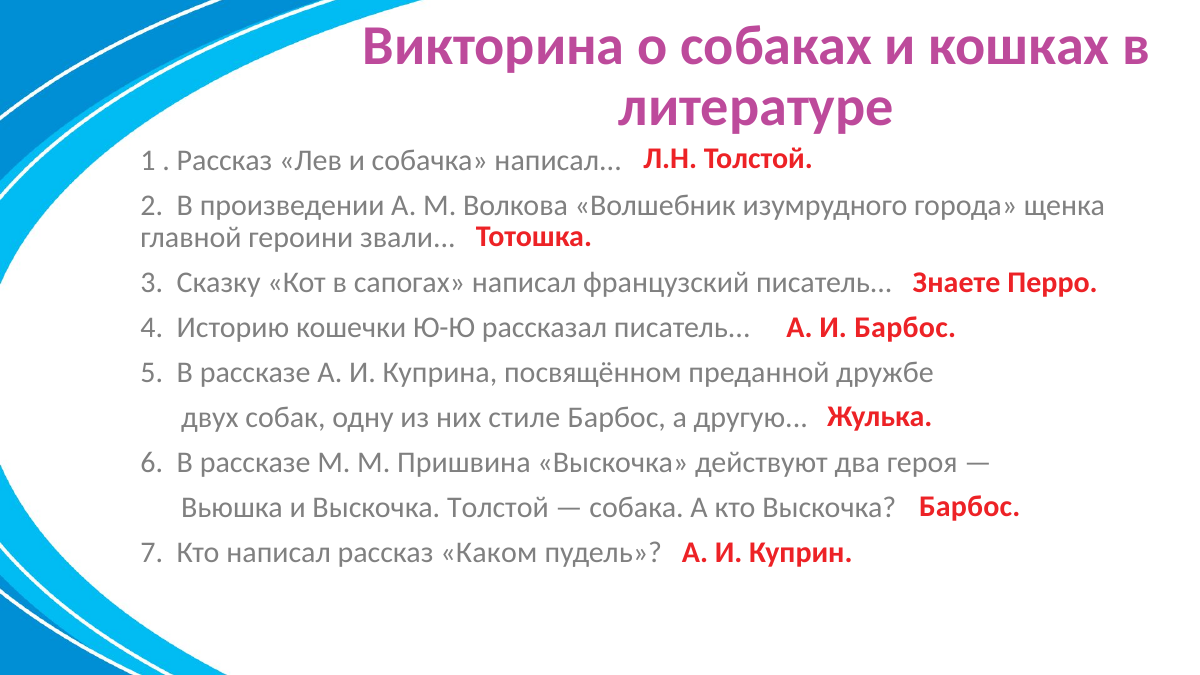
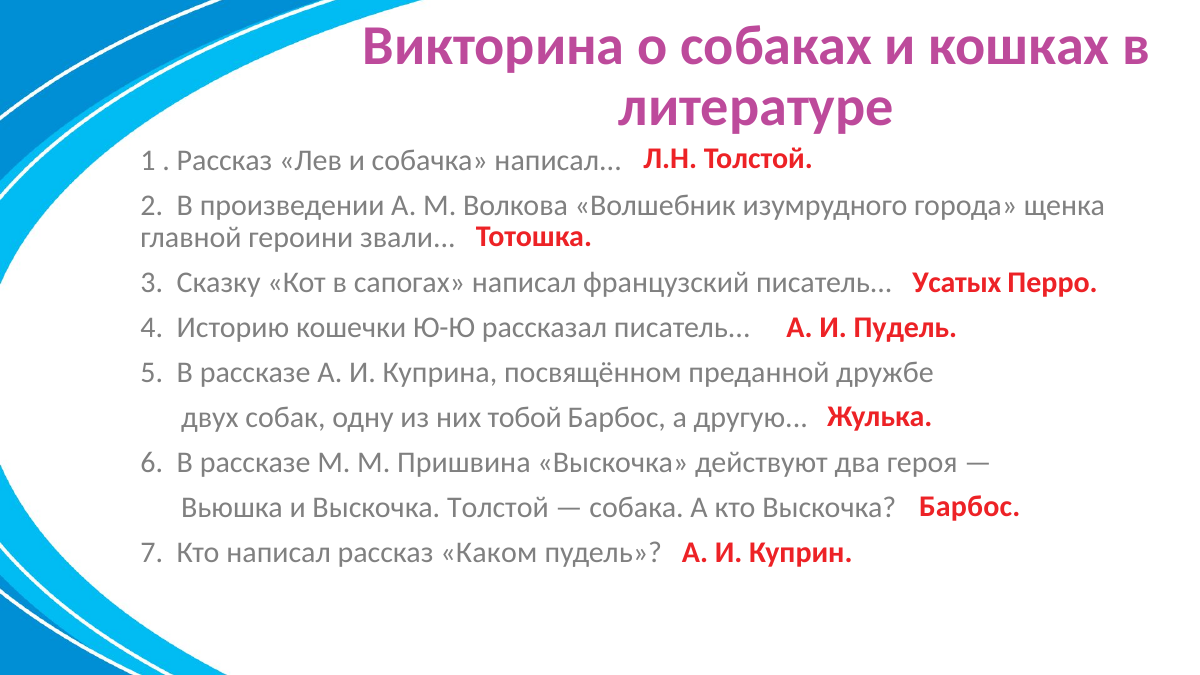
Знаете: Знаете -> Усатых (957, 283)
И Барбос: Барбос -> Пудель (905, 328)
стиле: стиле -> тобой (525, 417)
